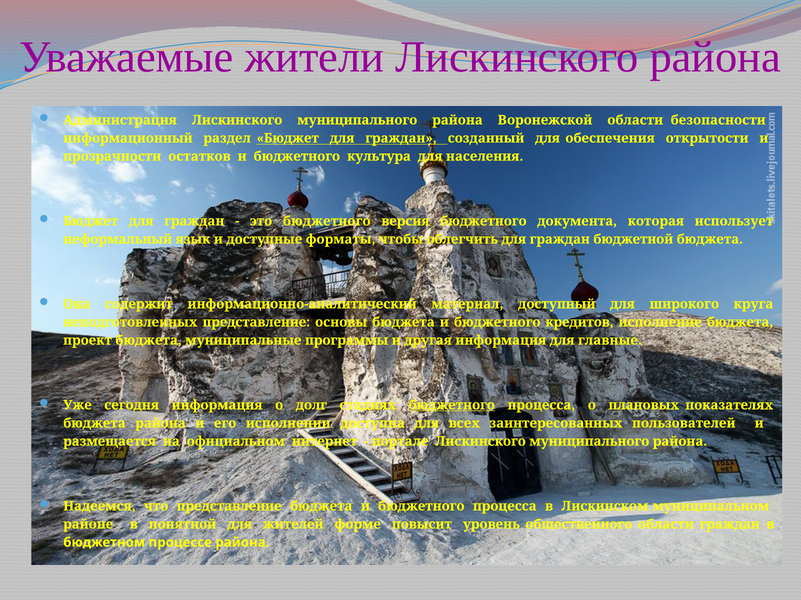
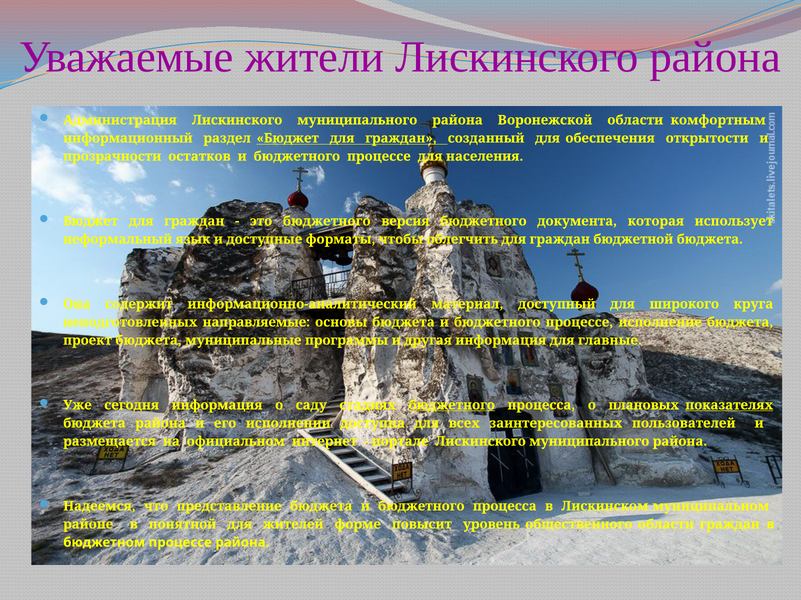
безопасности: безопасности -> комфортным (718, 120)
культура: культура -> процессе (379, 157)
неподготовленных представление: представление -> направляемые (256, 323)
бюджета и бюджетного кредитов: кредитов -> процессе (579, 323)
долг: долг -> саду (311, 406)
показателях underline: none -> present (729, 406)
